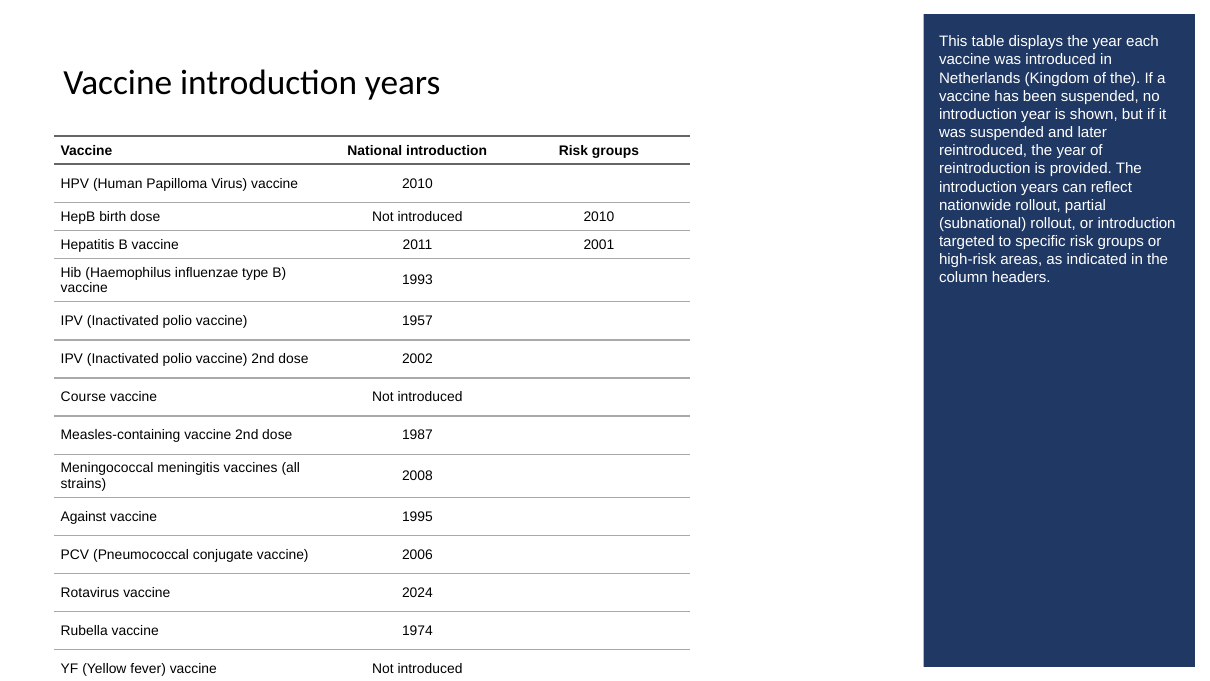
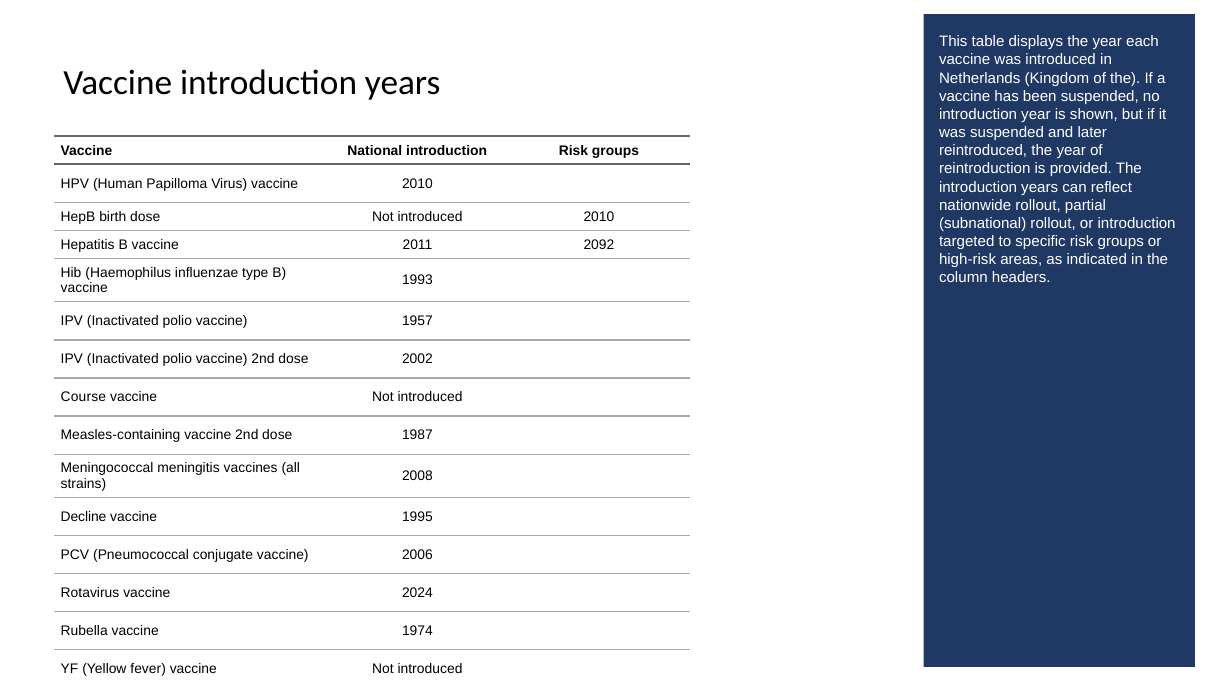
2001: 2001 -> 2092 (599, 244)
Against: Against -> Decline (84, 517)
